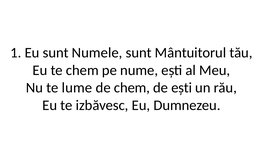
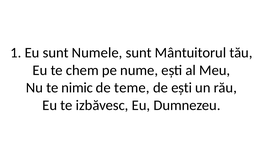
lume: lume -> nimic (77, 88)
de chem: chem -> teme (132, 88)
